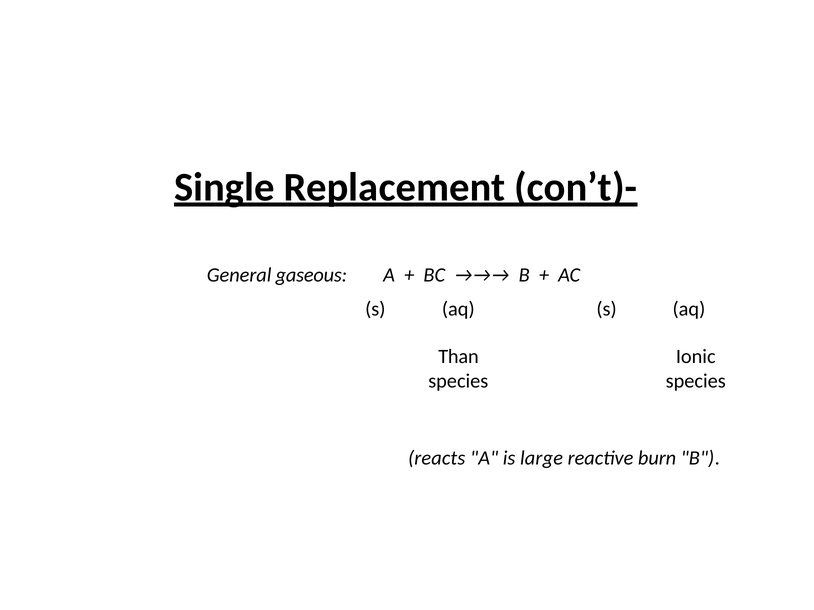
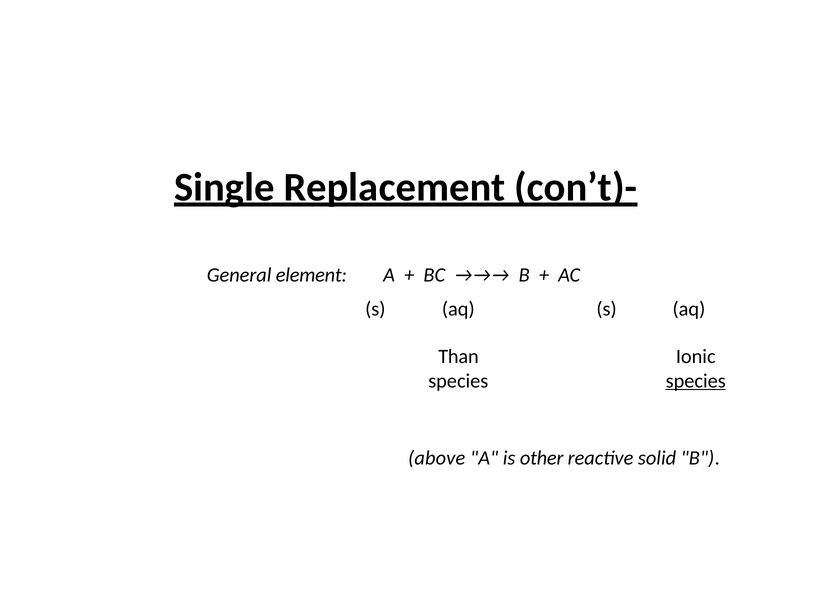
gaseous: gaseous -> element (311, 275)
species underline: none -> present (696, 381)
reacts: reacts -> above (437, 459)
large: large -> other (542, 459)
burn: burn -> solid (657, 459)
